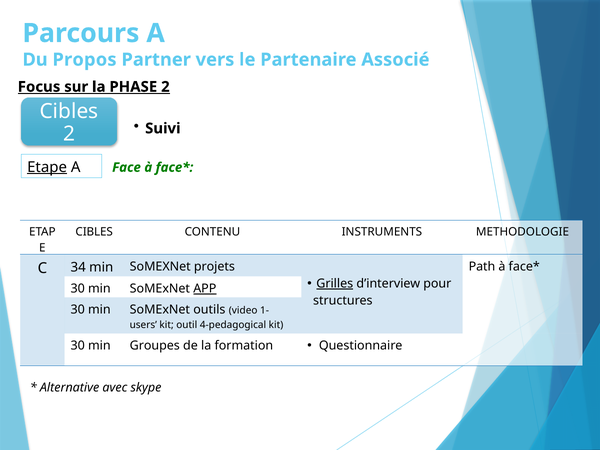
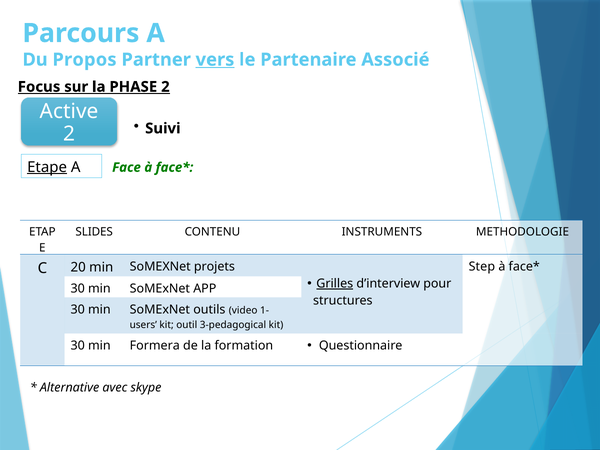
vers underline: none -> present (215, 60)
Cibles: Cibles -> Active (69, 111)
CIBLES: CIBLES -> SLIDES (94, 232)
Path: Path -> Step (482, 267)
34: 34 -> 20 (78, 267)
APP underline: present -> none (205, 289)
4-pedagogical: 4-pedagogical -> 3-pedagogical (233, 325)
Groupes: Groupes -> Formera (155, 346)
